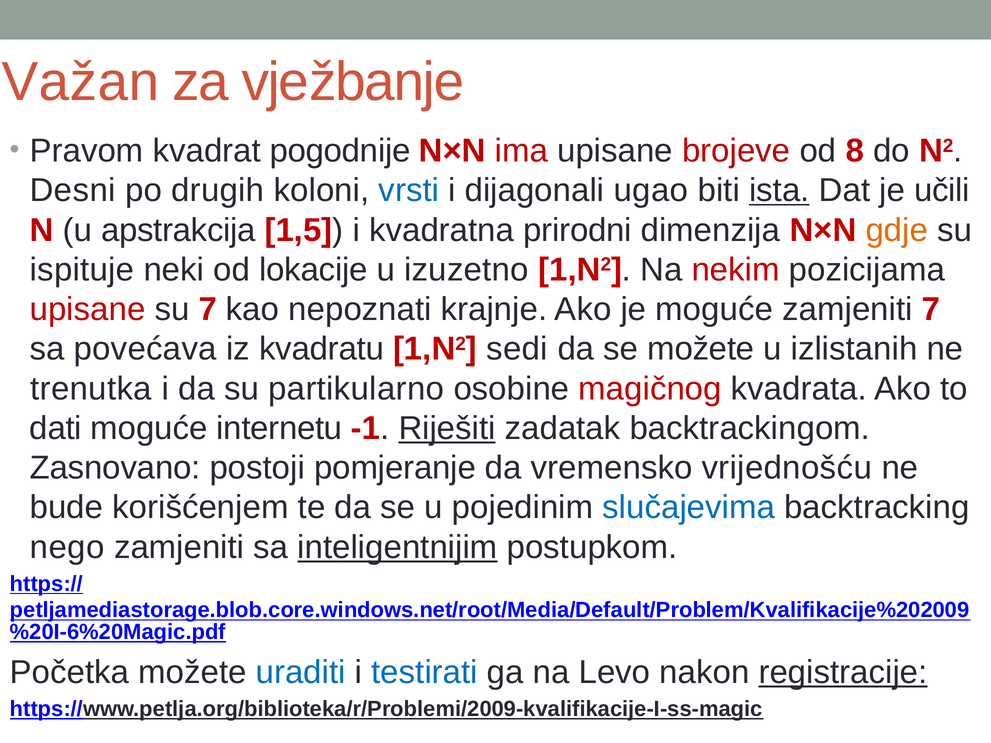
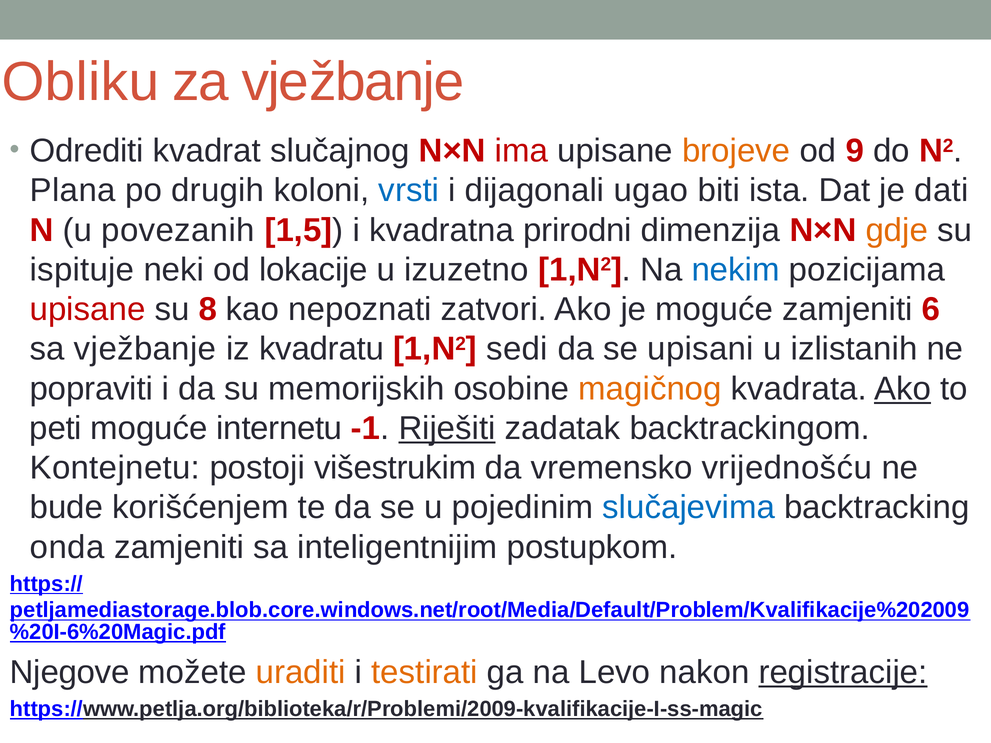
Važan: Važan -> Obliku (81, 82)
Pravom: Pravom -> Odrediti (87, 151)
pogodnije: pogodnije -> slučajnog (340, 151)
brojeve colour: red -> orange (736, 151)
8: 8 -> 9 (855, 151)
Desni: Desni -> Plana (73, 191)
ista underline: present -> none (779, 191)
učili: učili -> dati (942, 191)
apstrakcija: apstrakcija -> povezanih (178, 230)
nekim colour: red -> blue (736, 270)
su 7: 7 -> 8 (208, 310)
krajnje: krajnje -> zatvori (494, 310)
zamjeniti 7: 7 -> 6 (931, 310)
sa povećava: povećava -> vježbanje (145, 349)
se možete: možete -> upisani (701, 349)
trenutka: trenutka -> popraviti (91, 389)
partikularno: partikularno -> memorijskih (356, 389)
magičnog colour: red -> orange (650, 389)
Ako underline: none -> present (903, 389)
dati: dati -> peti (56, 428)
Zasnovano: Zasnovano -> Kontejnetu (115, 468)
pomjeranje: pomjeranje -> višestrukim (395, 468)
nego: nego -> onda (67, 547)
inteligentnijim underline: present -> none (397, 547)
Početka: Početka -> Njegove (70, 673)
uraditi colour: blue -> orange (301, 673)
testirati colour: blue -> orange (425, 673)
